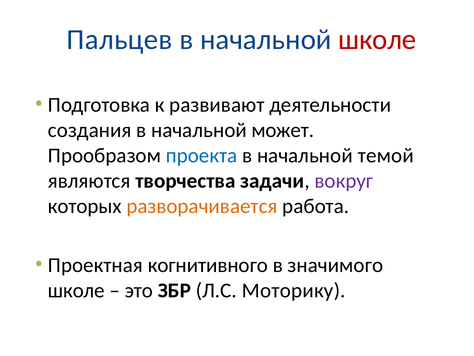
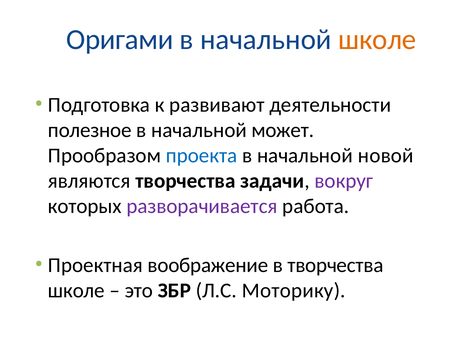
Пальцев: Пальцев -> Оригами (120, 39)
школе colour: red -> orange (377, 39)
создания: создания -> полезное (90, 130)
темой: темой -> новой (386, 155)
разворачивается colour: orange -> purple (202, 206)
когнитивного: когнитивного -> воображение (208, 265)
в значимого: значимого -> творчества (335, 265)
